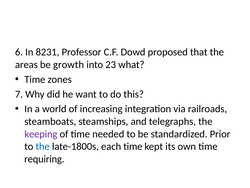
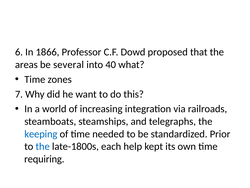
8231: 8231 -> 1866 (48, 52)
growth: growth -> several (69, 64)
23: 23 -> 40 (111, 64)
keeping colour: purple -> blue (41, 134)
each time: time -> help (133, 146)
